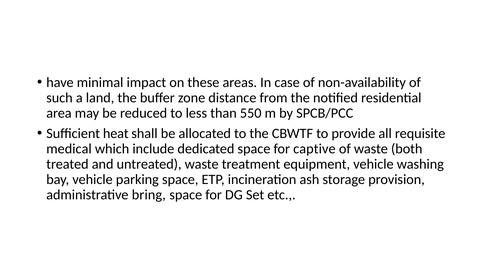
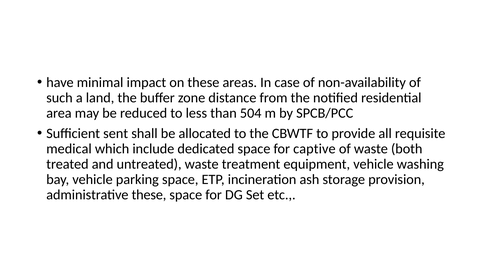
550: 550 -> 504 (251, 113)
heat: heat -> sent (116, 133)
administrative bring: bring -> these (149, 195)
